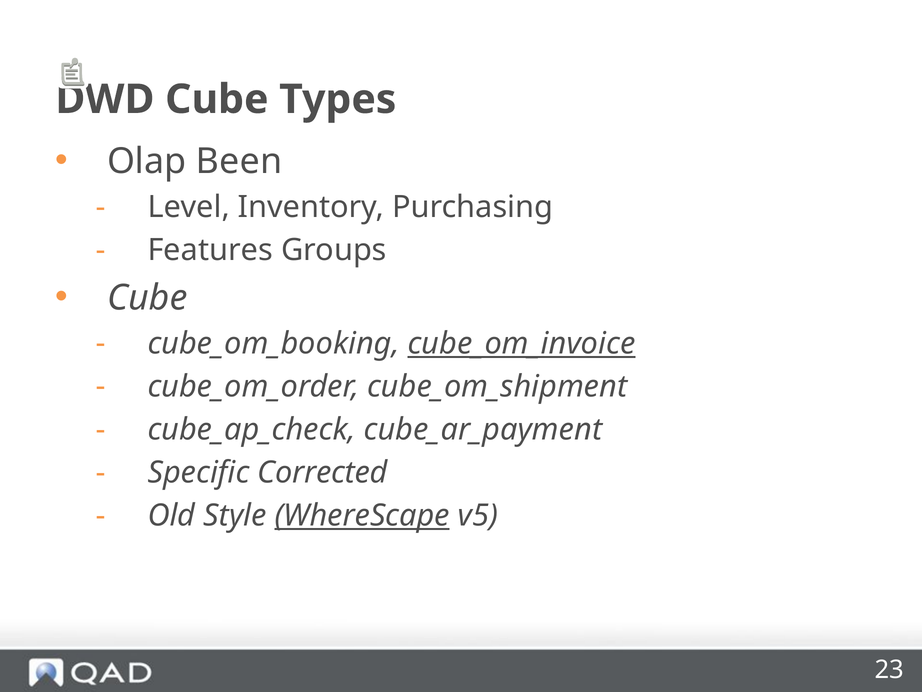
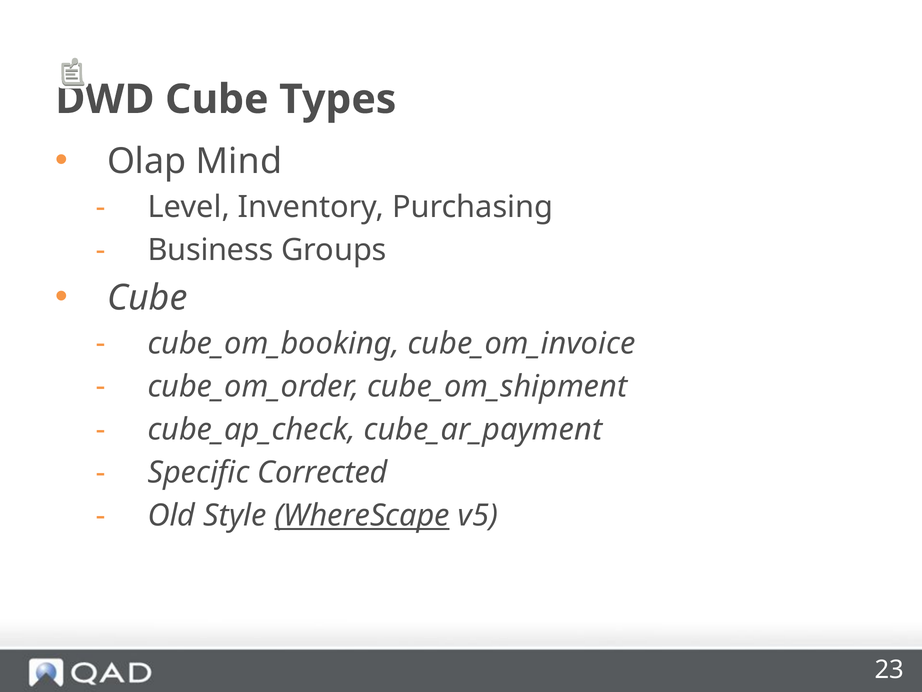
Been: Been -> Mind (239, 161)
Features: Features -> Business (210, 250)
cube_om_invoice underline: present -> none (521, 343)
